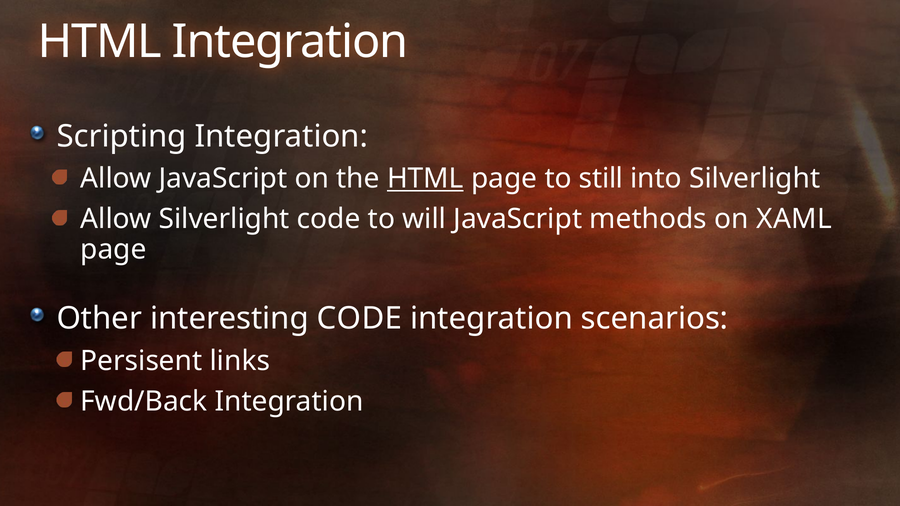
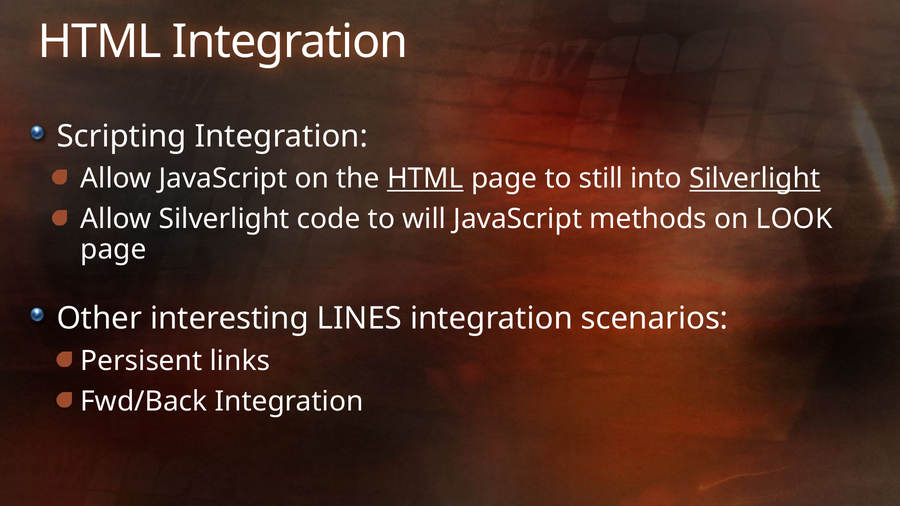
Silverlight underline: none -> present (755, 179)
XAML: XAML -> LOOK (794, 219)
interesting CODE: CODE -> LINES (360, 319)
